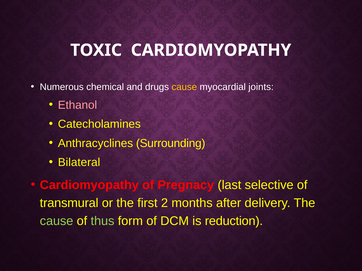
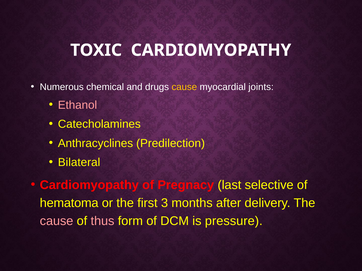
Surrounding: Surrounding -> Predilection (171, 143)
transmural: transmural -> hematoma (69, 203)
2: 2 -> 3 (165, 203)
cause colour: light green -> pink (57, 221)
thus colour: light green -> pink (103, 221)
reduction: reduction -> pressure (234, 221)
